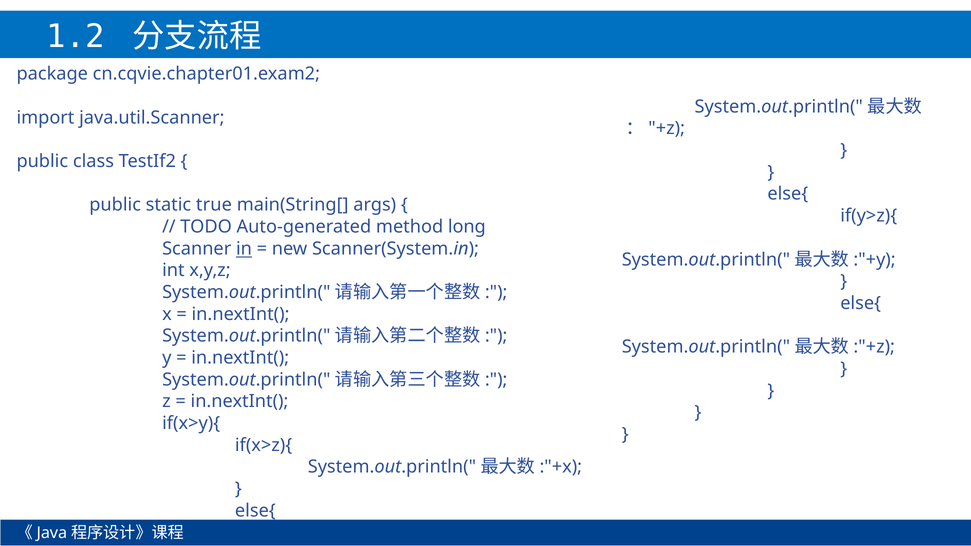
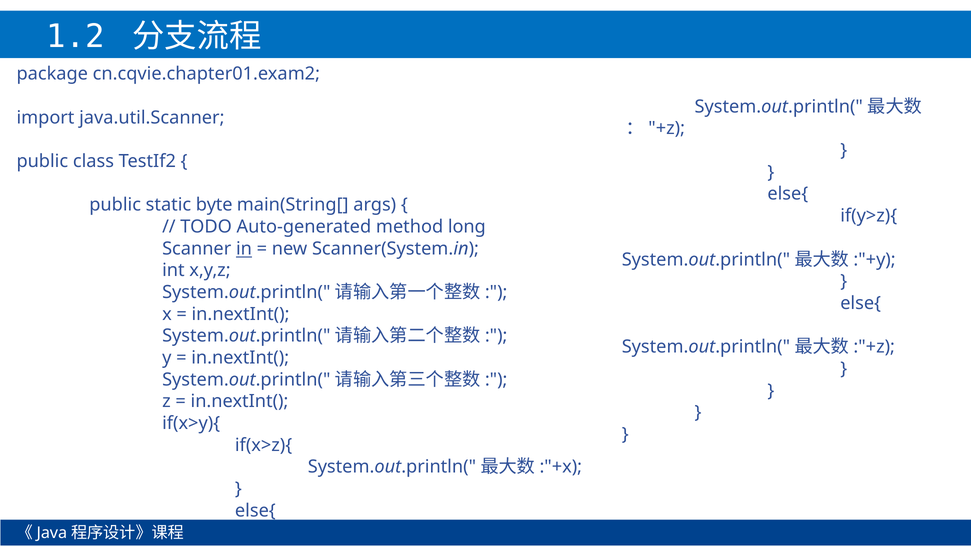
true: true -> byte (214, 205)
